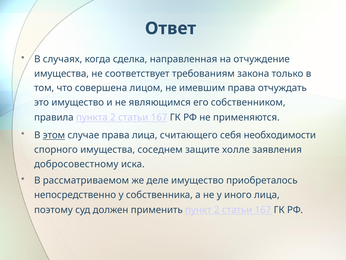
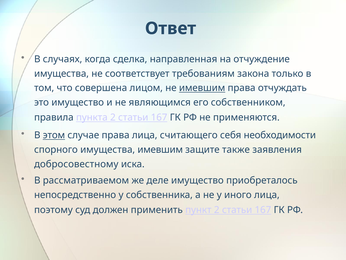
имевшим underline: none -> present (202, 88)
имущества соседнем: соседнем -> имевшим (160, 149)
холле: холле -> также (236, 149)
